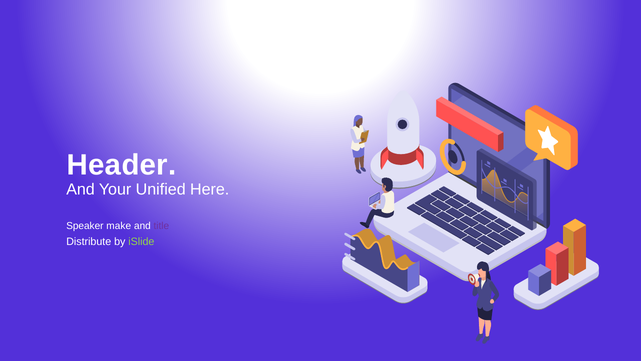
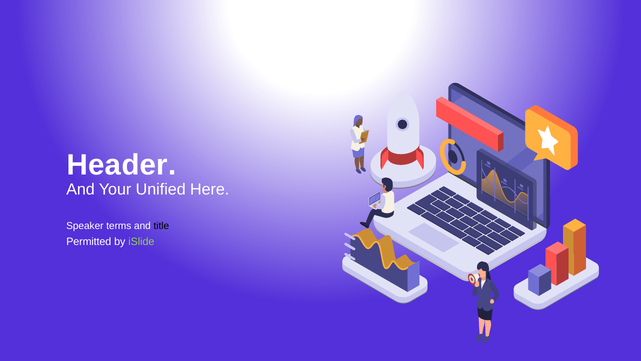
make: make -> terms (119, 226)
title colour: purple -> black (161, 226)
Distribute: Distribute -> Permitted (89, 242)
